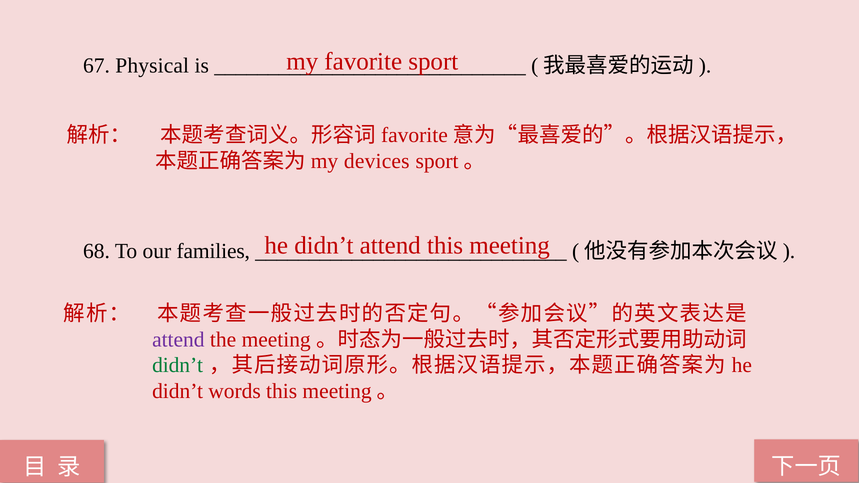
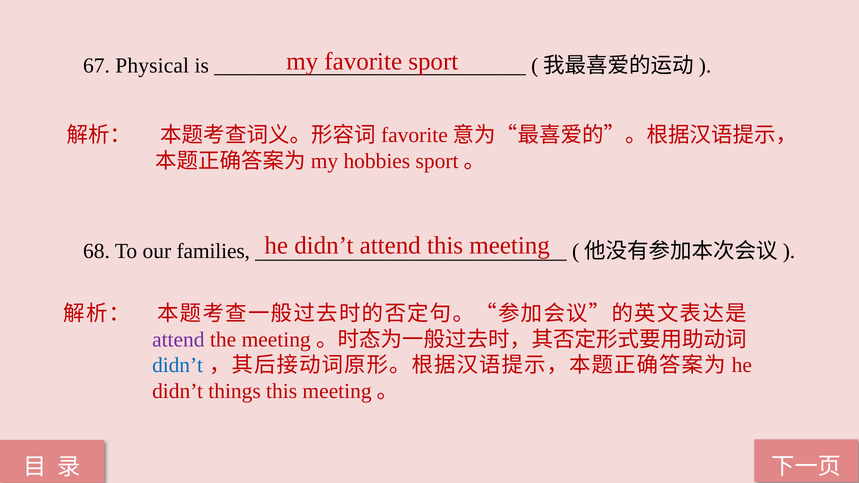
devices: devices -> hobbies (377, 161)
didn’t colour: green -> blue (178, 366)
words: words -> things (235, 391)
